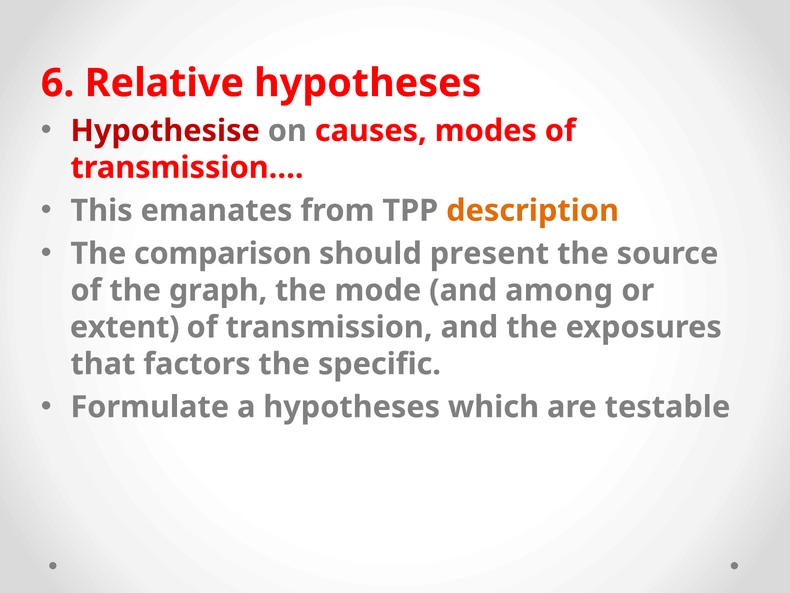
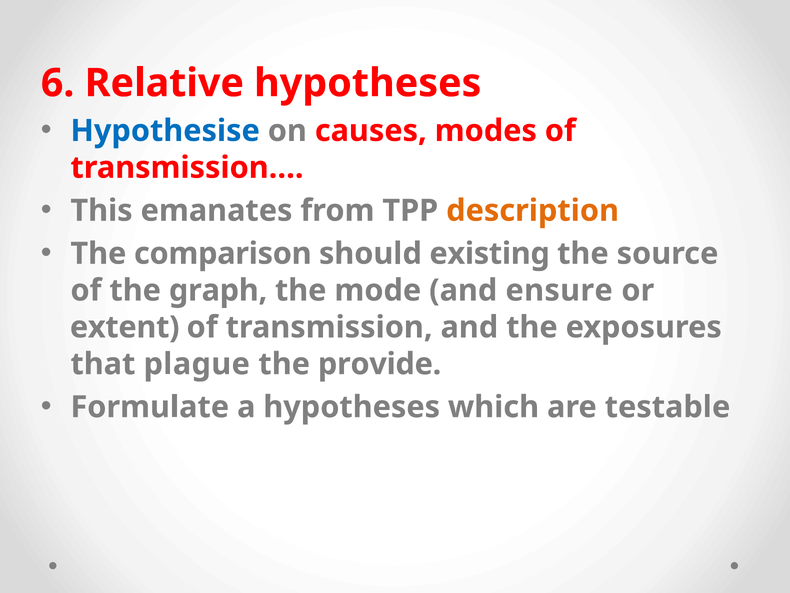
Hypothesise colour: red -> blue (165, 131)
present: present -> existing (490, 253)
among: among -> ensure (559, 290)
factors: factors -> plague (197, 364)
specific: specific -> provide (380, 364)
